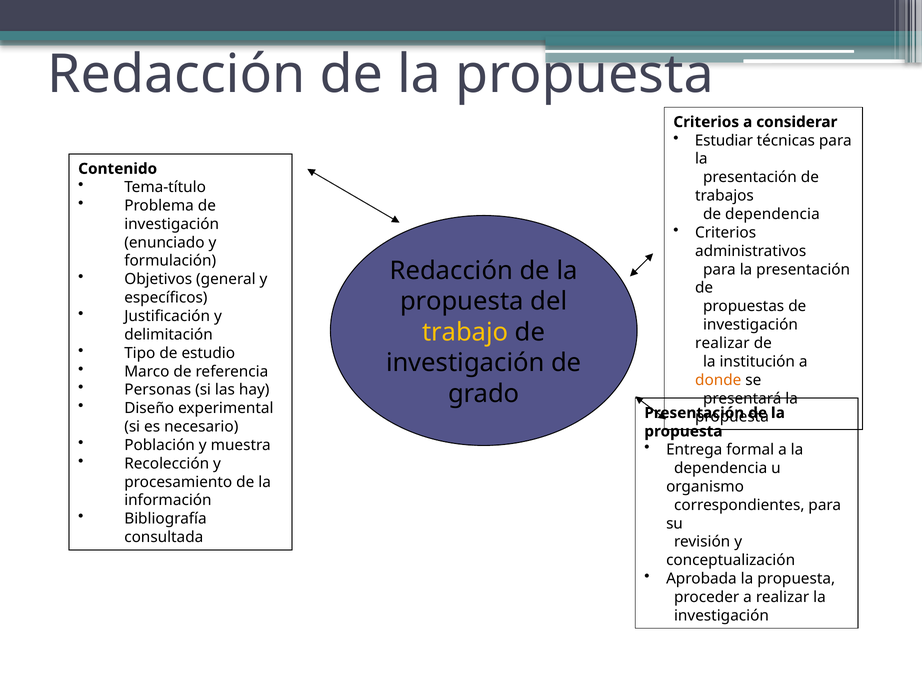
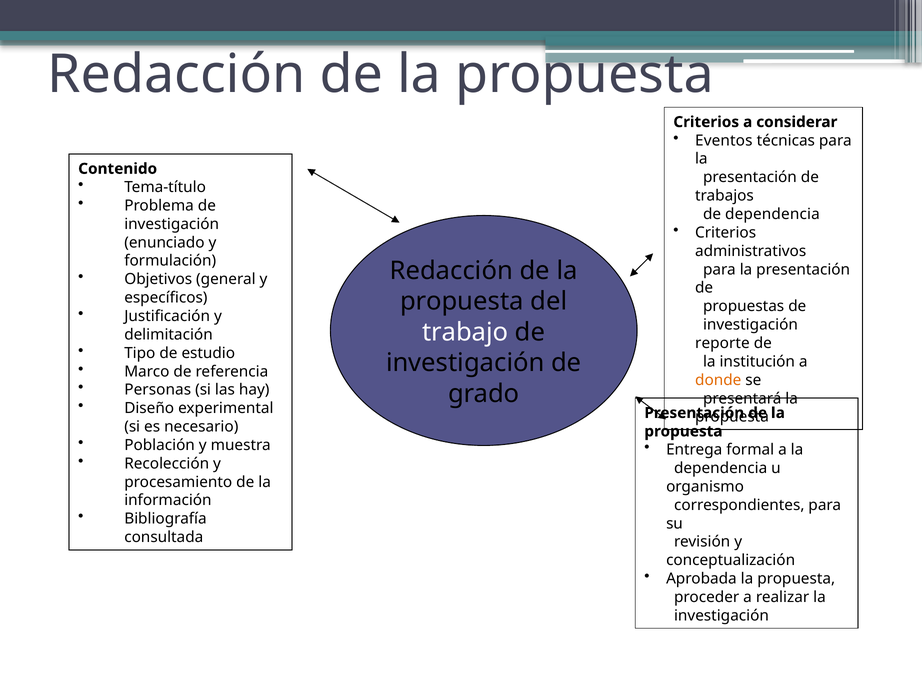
Estudiar: Estudiar -> Eventos (724, 141)
trabajo colour: yellow -> white (465, 333)
realizar: realizar -> reporte (722, 343)
